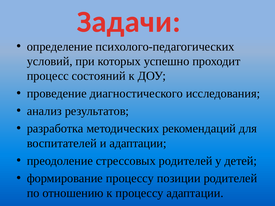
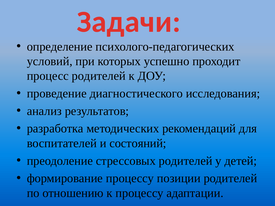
процесс состояний: состояний -> родителей (99, 76)
и адаптации: адаптации -> состояний (138, 143)
